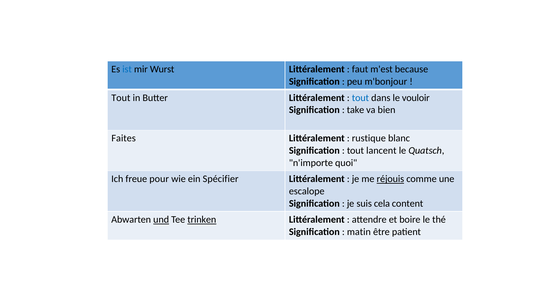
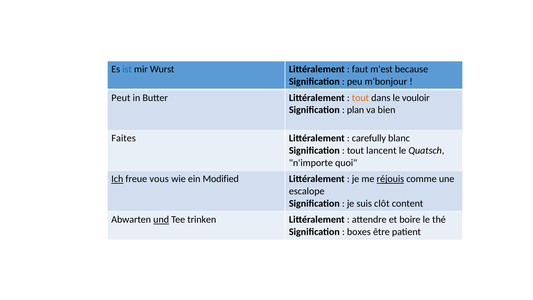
Tout: Tout -> Peut (121, 98)
tout colour: blue -> orange (360, 98)
take: take -> plan (355, 110)
rustique: rustique -> carefully (369, 138)
Ich underline: none -> present (117, 179)
pour: pour -> vous (159, 179)
Spécifier: Spécifier -> Modified (221, 179)
cela: cela -> clôt (382, 203)
trinken underline: present -> none (202, 219)
matin: matin -> boxes (359, 232)
